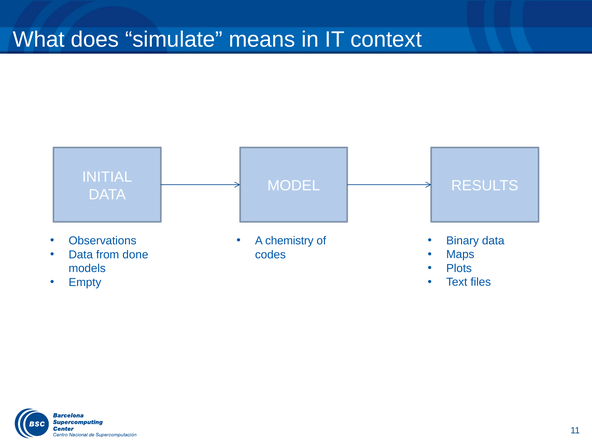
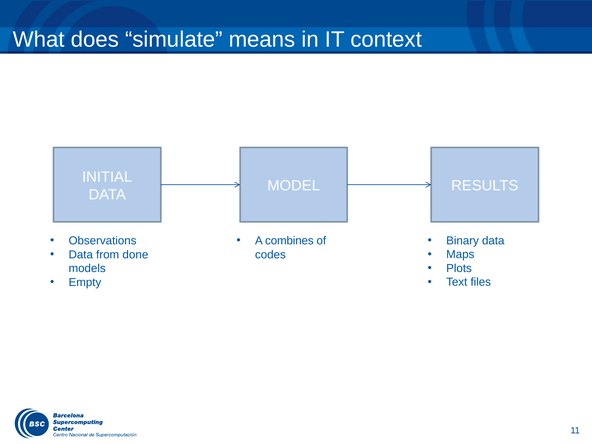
chemistry: chemistry -> combines (289, 241)
